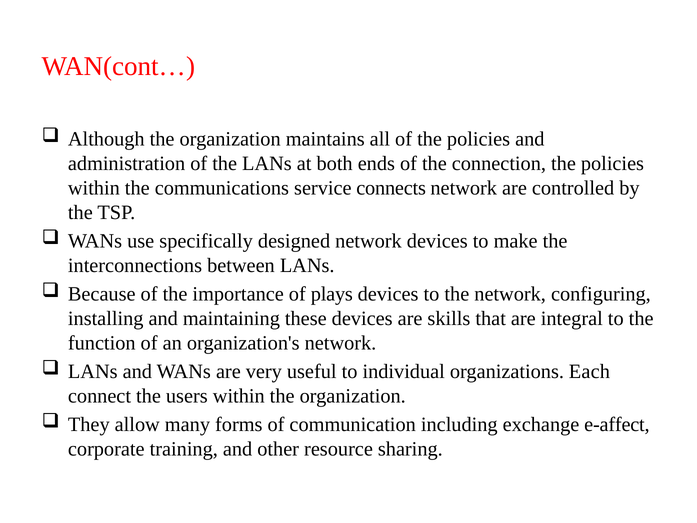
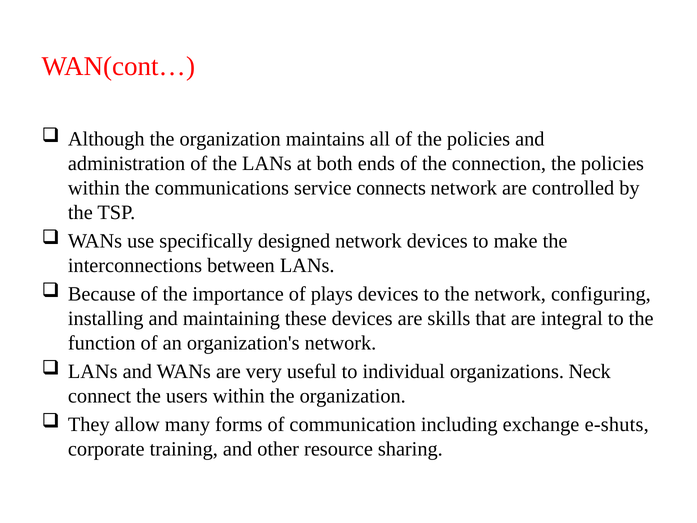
Each: Each -> Neck (590, 371)
e-affect: e-affect -> e-shuts (617, 424)
